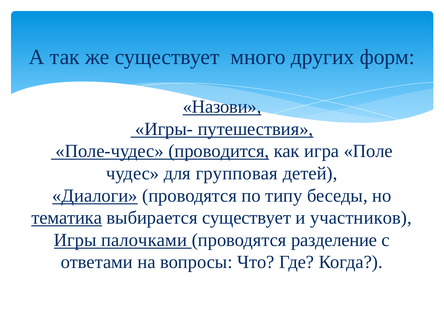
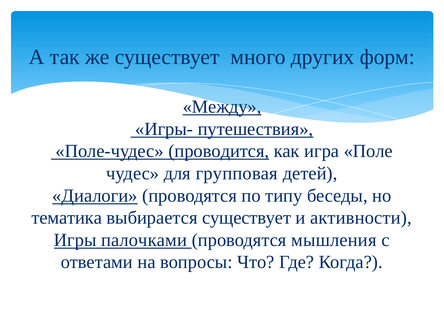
Назови: Назови -> Между (222, 107)
тематика underline: present -> none (67, 218)
участников: участников -> активности (361, 218)
разделение: разделение -> мышления (334, 240)
